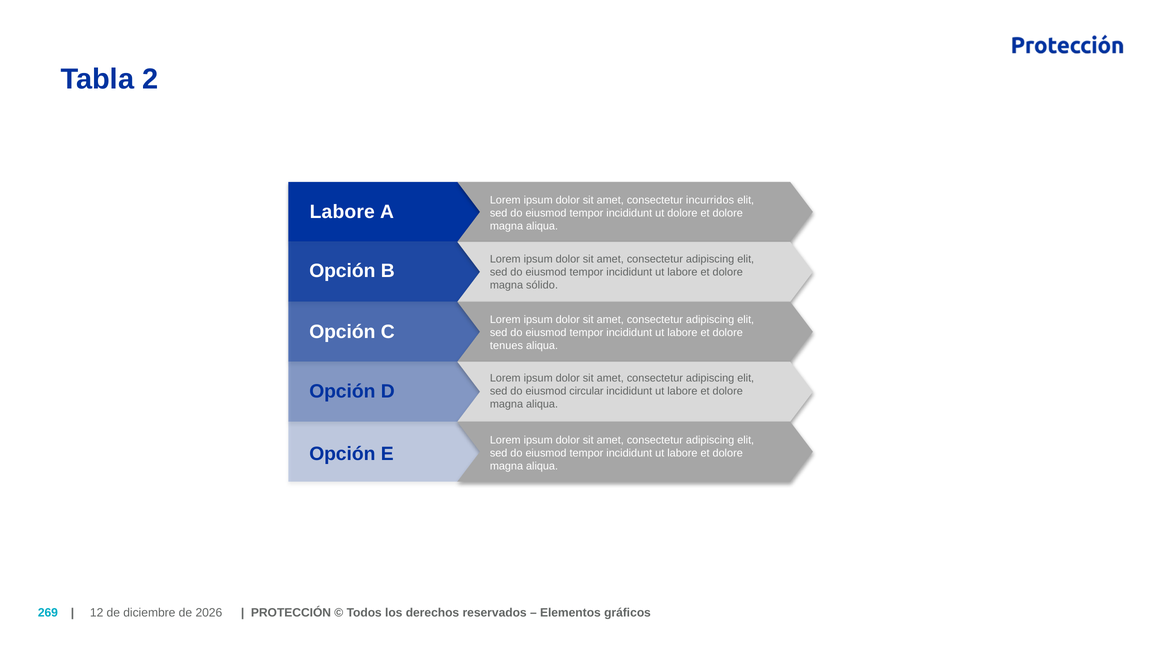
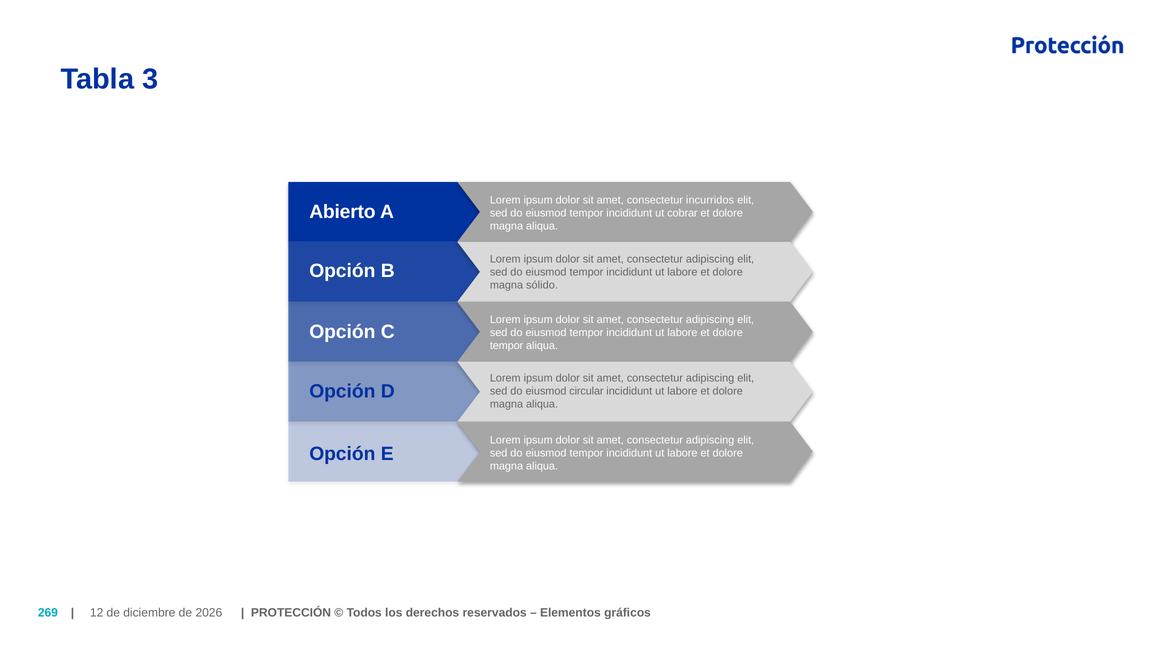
2: 2 -> 3 (150, 79)
Labore: Labore -> Abierto (342, 212)
ut dolore: dolore -> cobrar (682, 213)
tenues: tenues -> tempor (507, 346)
